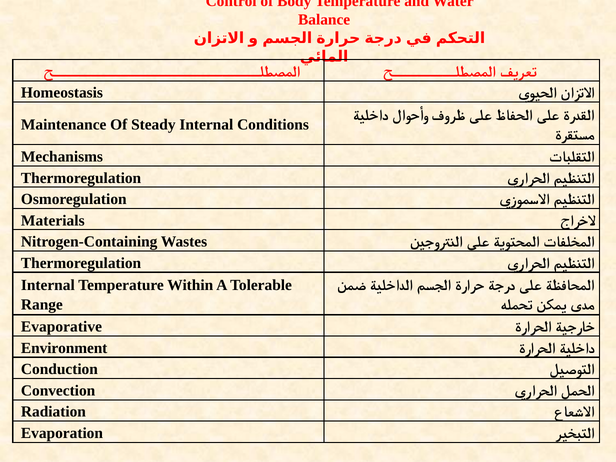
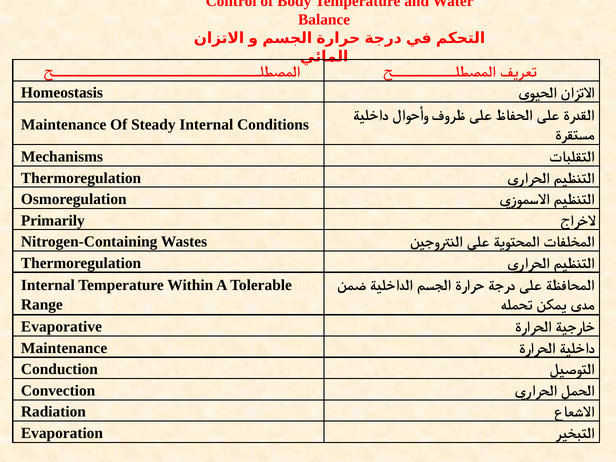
Materials: Materials -> Primarily (53, 220)
Environment: Environment -> Maintenance (64, 348)
